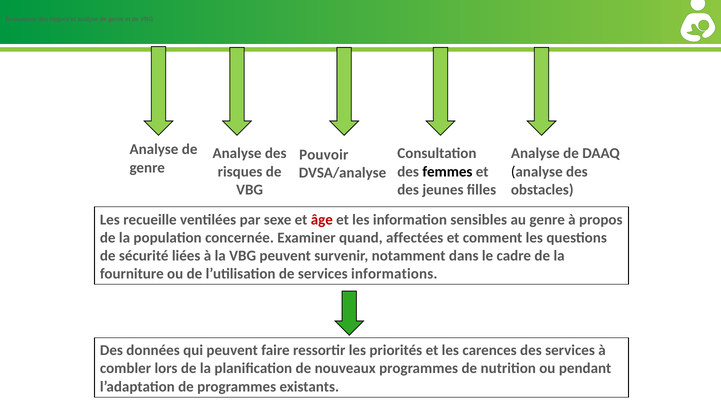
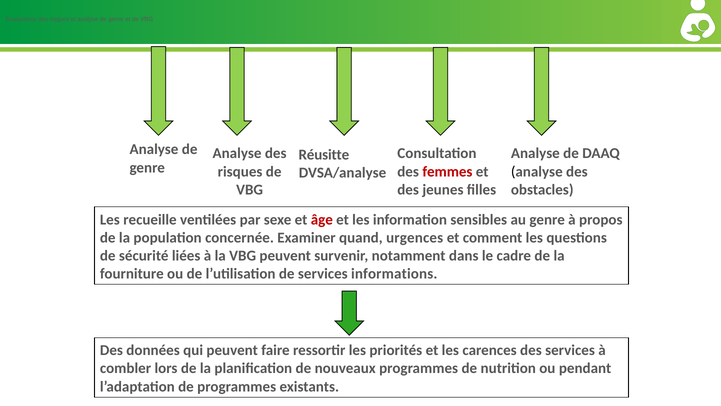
Pouvoir: Pouvoir -> Réusitte (324, 155)
femmes colour: black -> red (447, 171)
affectées: affectées -> urgences (415, 237)
